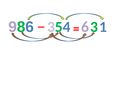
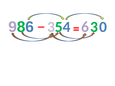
1: 1 -> 0 (103, 27)
